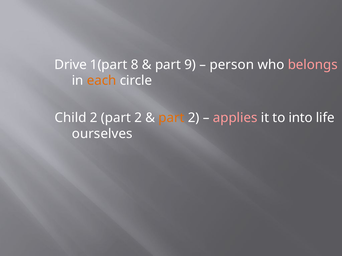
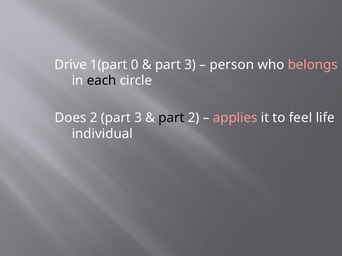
8: 8 -> 0 (135, 65)
9: 9 -> 3 (190, 65)
each colour: orange -> black (102, 81)
Child: Child -> Does (71, 118)
2 part 2: 2 -> 3 (138, 118)
part colour: orange -> black (171, 118)
into: into -> feel (300, 118)
ourselves: ourselves -> individual (102, 134)
